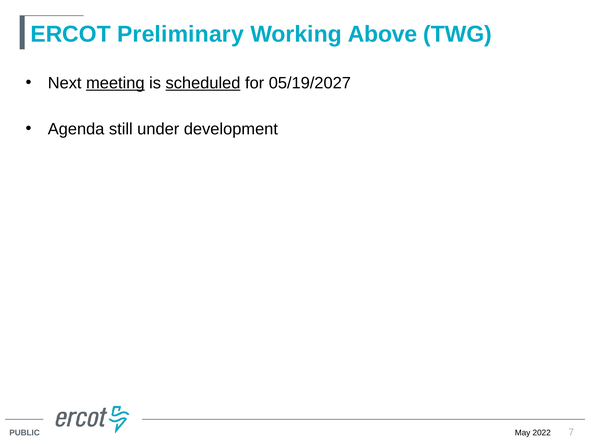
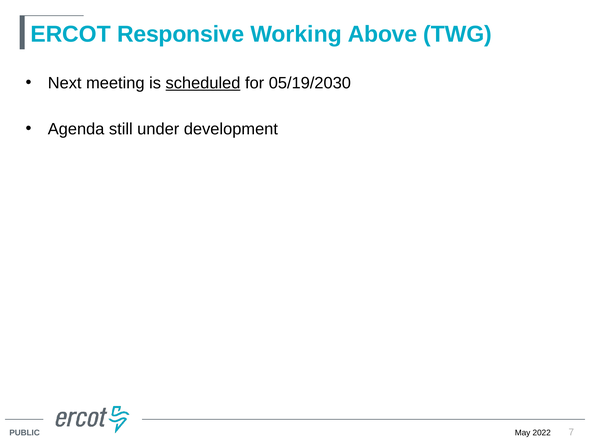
Preliminary: Preliminary -> Responsive (181, 34)
meeting underline: present -> none (115, 83)
05/19/2027: 05/19/2027 -> 05/19/2030 (310, 83)
